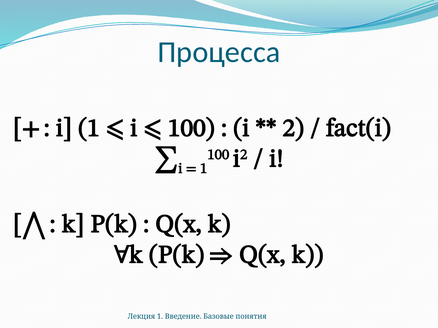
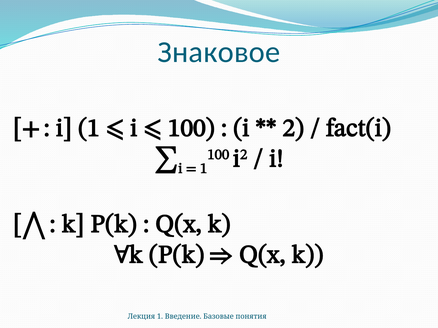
Процесса: Процесса -> Знаковое (219, 52)
